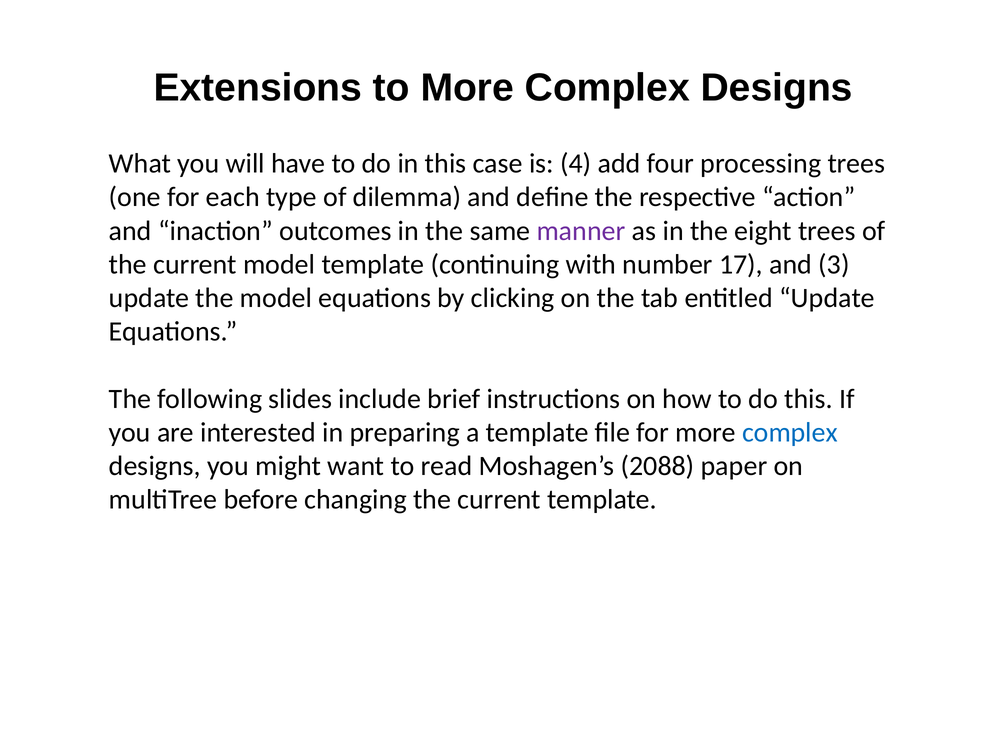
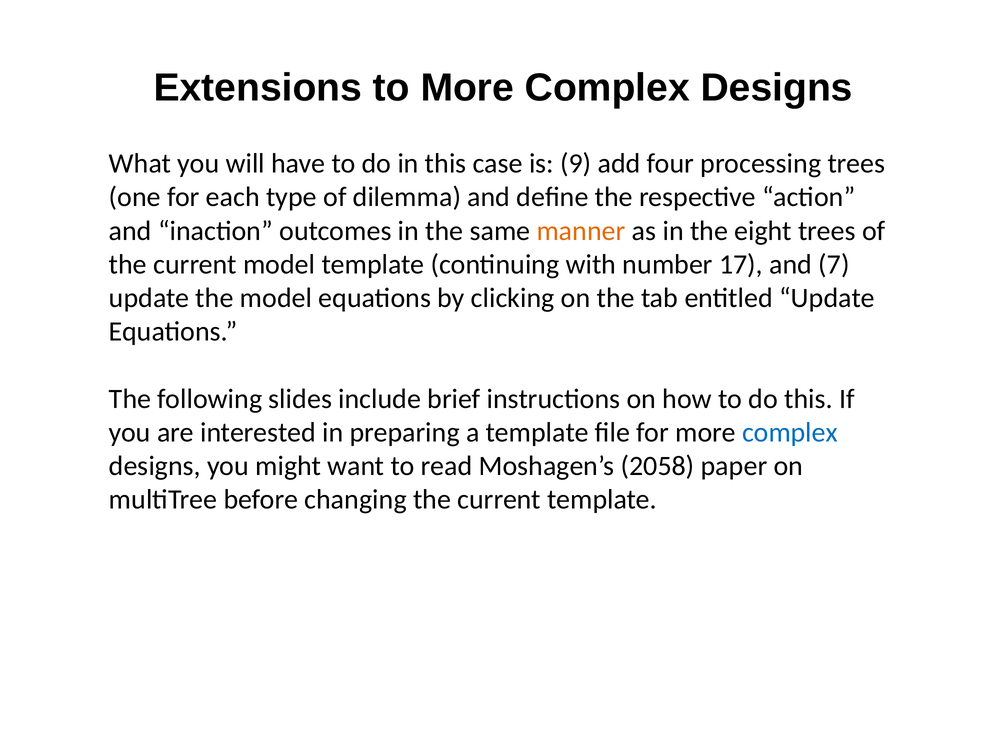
4: 4 -> 9 (576, 163)
manner colour: purple -> orange (581, 231)
3: 3 -> 7 (834, 264)
2088: 2088 -> 2058 (658, 466)
